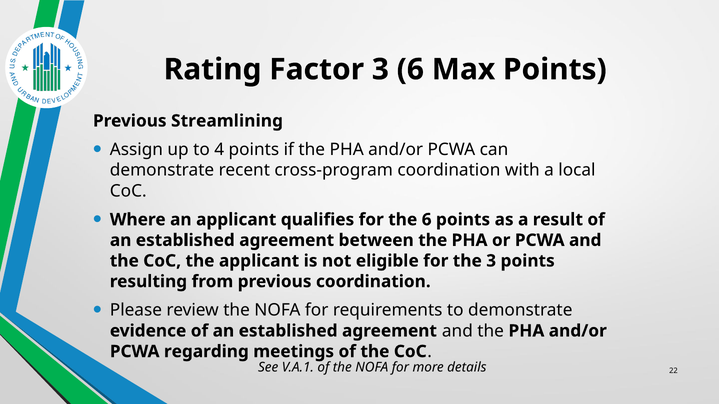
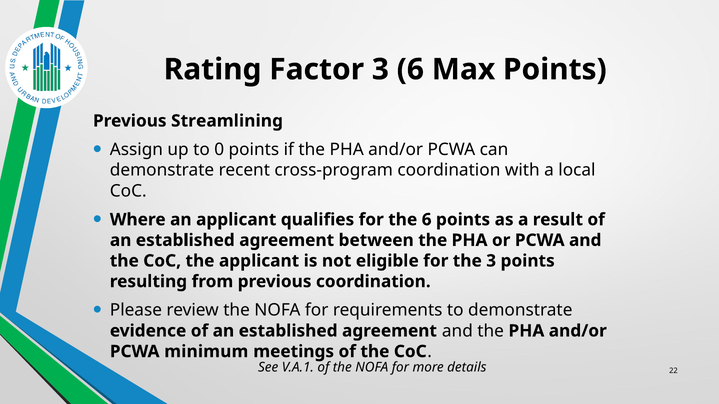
4: 4 -> 0 (219, 150)
regarding: regarding -> minimum (206, 352)
